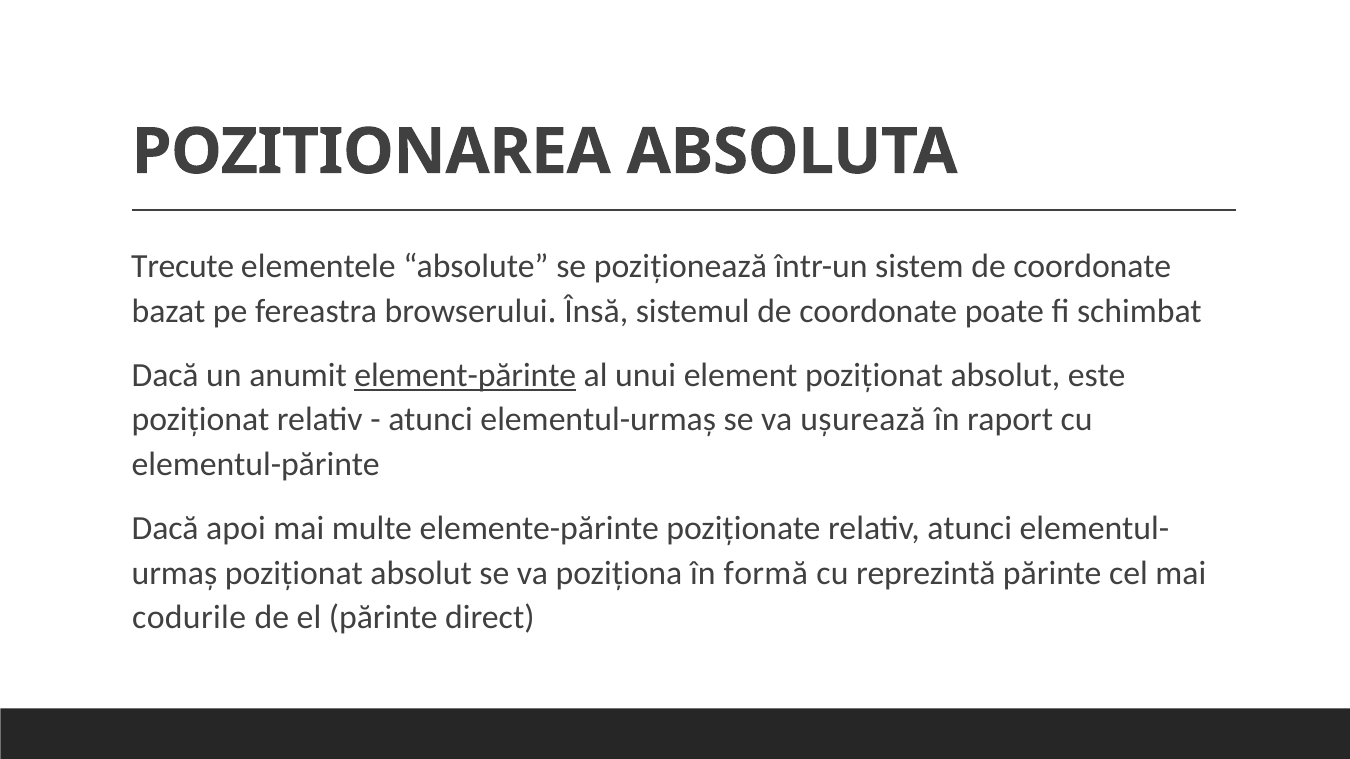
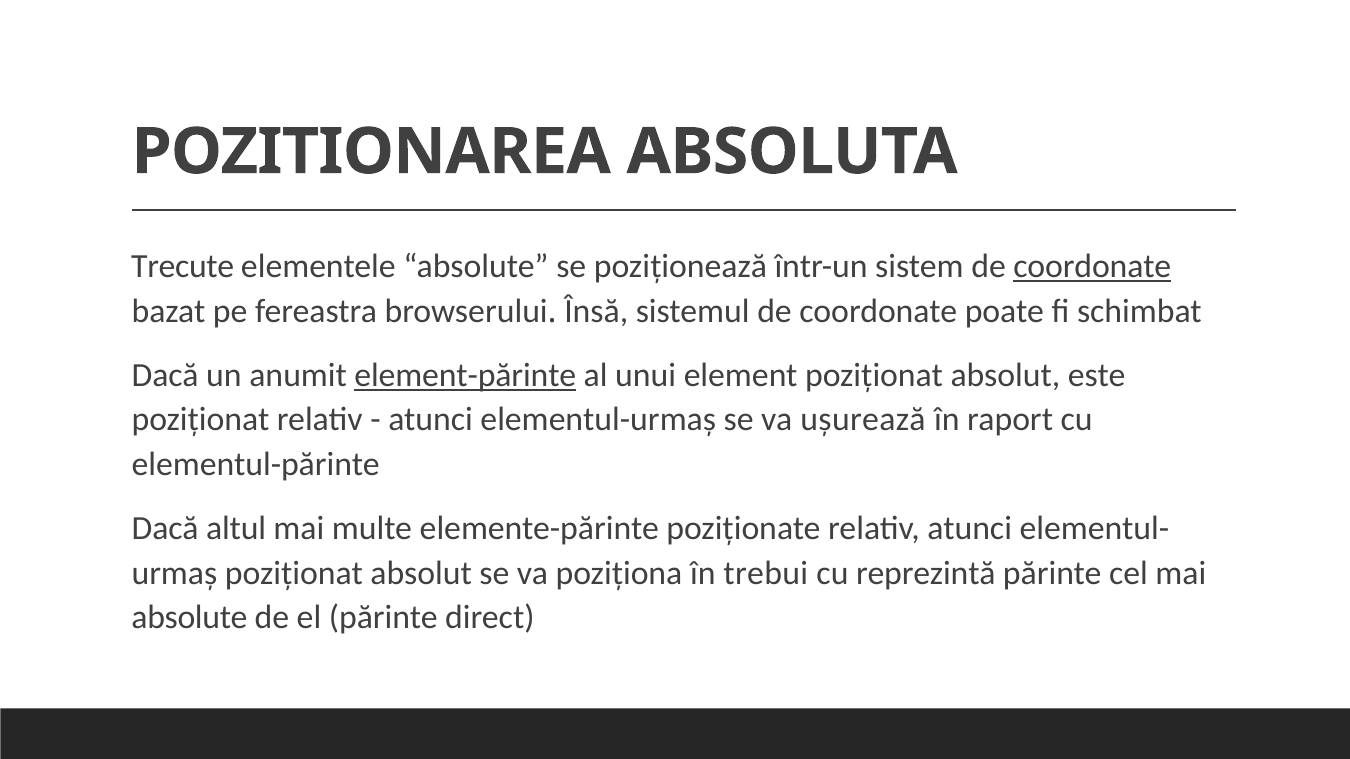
coordonate underline: none -> present (1092, 267)
apoi: apoi -> altul (236, 529)
formă: formă -> trebui (766, 573)
codurile: codurile -> absolute (189, 618)
